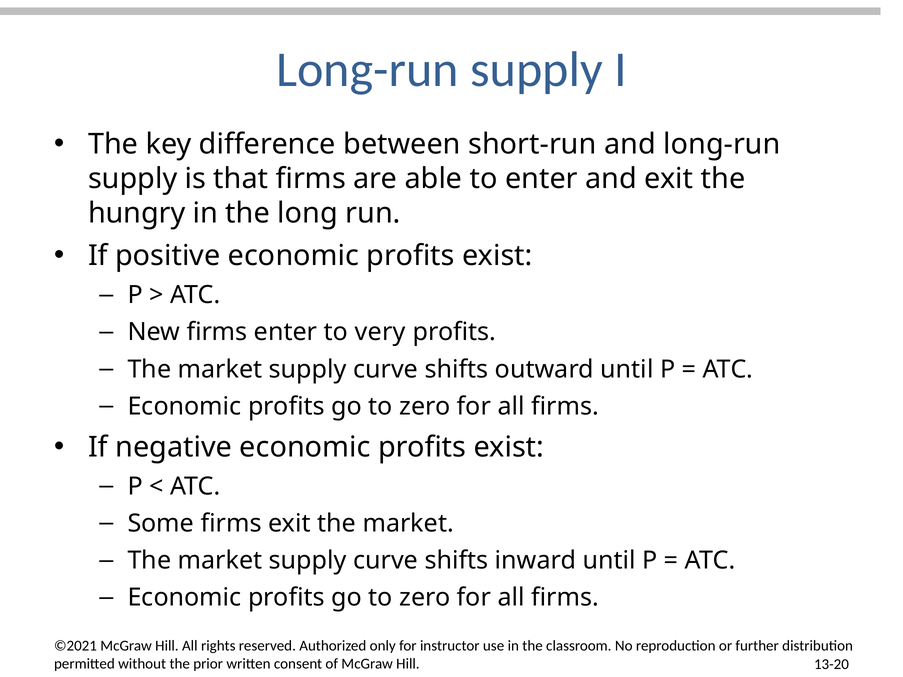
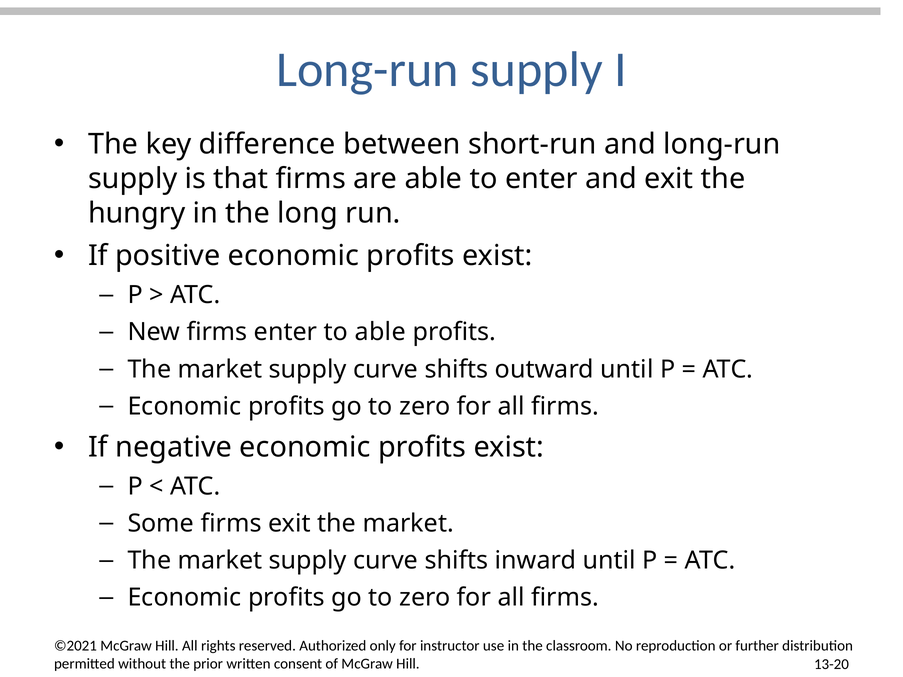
to very: very -> able (380, 332)
